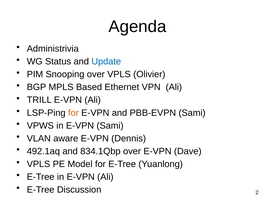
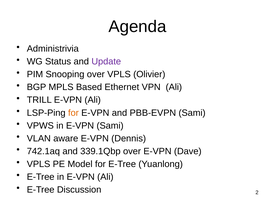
Update colour: blue -> purple (106, 62)
492.1aq: 492.1aq -> 742.1aq (43, 151)
834.1Qbp: 834.1Qbp -> 339.1Qbp (100, 151)
